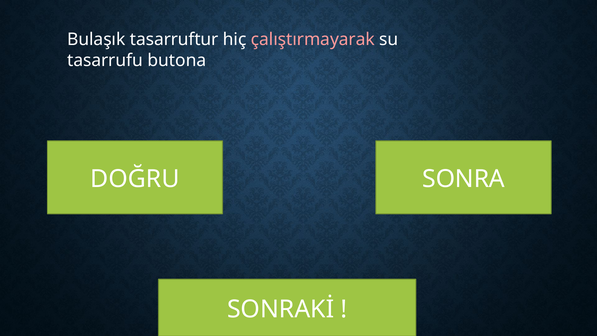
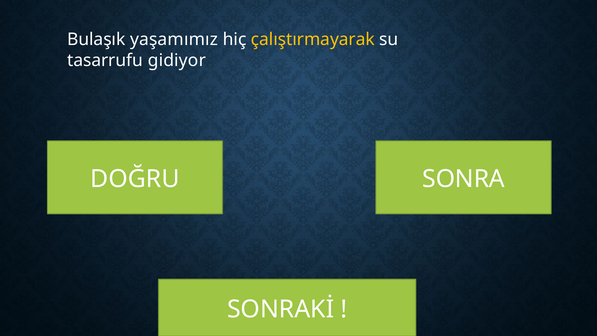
tasarruftur: tasarruftur -> yaşamımız (174, 39)
çalıştırmayarak colour: pink -> yellow (313, 39)
butona: butona -> gidiyor (177, 60)
